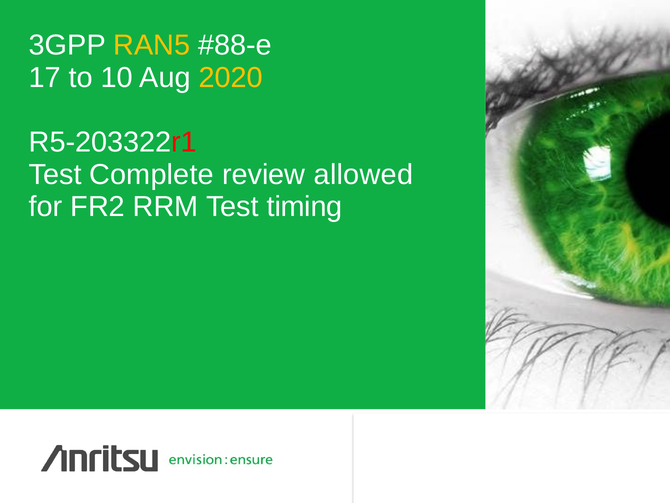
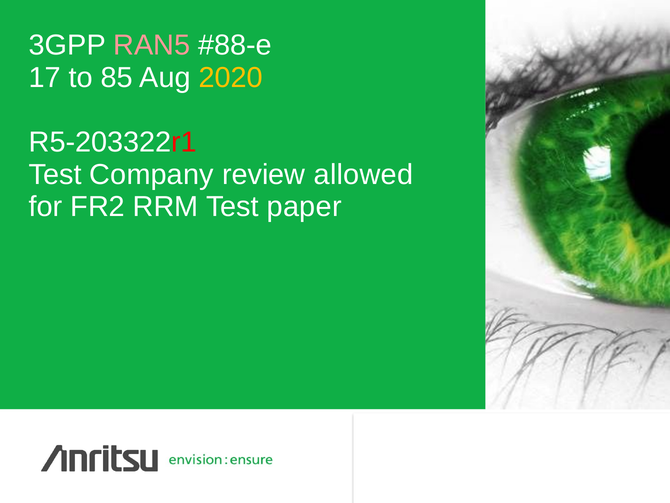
RAN5 colour: yellow -> pink (152, 45)
10: 10 -> 85 (117, 77)
Complete: Complete -> Company (152, 174)
timing: timing -> paper (304, 207)
